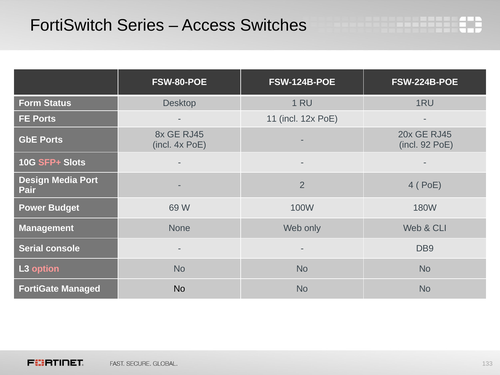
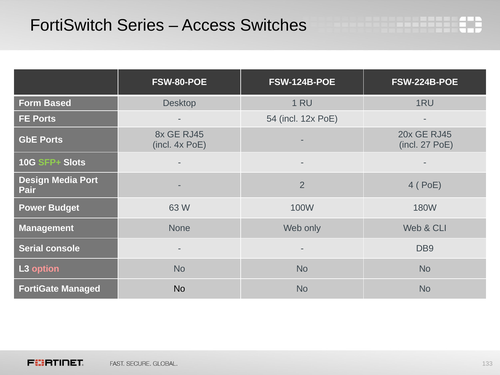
Status: Status -> Based (58, 103)
11: 11 -> 54 (272, 119)
92: 92 -> 27 (426, 145)
SFP+ colour: pink -> light green (50, 162)
69: 69 -> 63 (174, 208)
